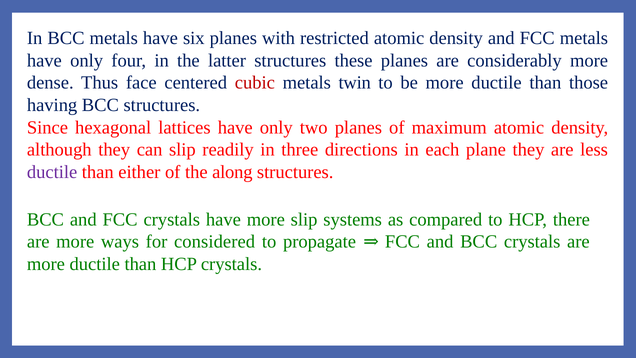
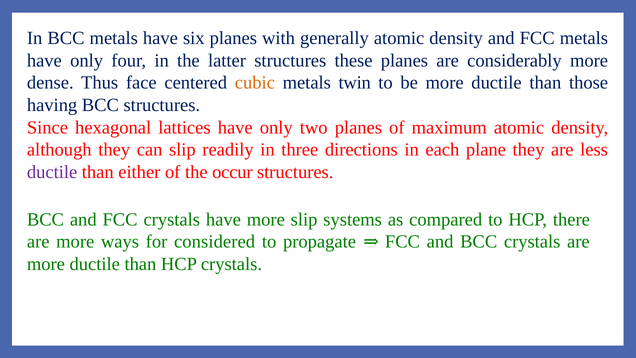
restricted: restricted -> generally (334, 38)
cubic colour: red -> orange (255, 83)
along: along -> occur (232, 172)
